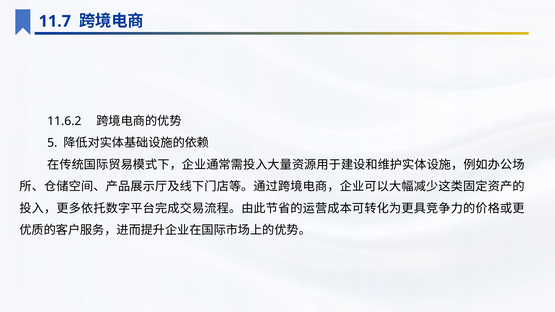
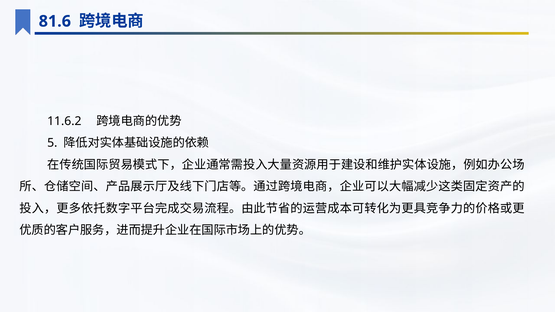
11.7: 11.7 -> 81.6 (55, 21)
